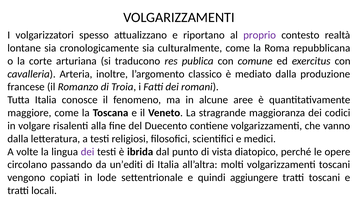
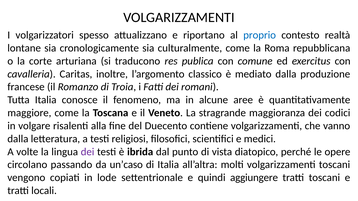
proprio colour: purple -> blue (260, 35)
Arteria: Arteria -> Caritas (76, 74)
un’editi: un’editi -> un’caso (126, 165)
